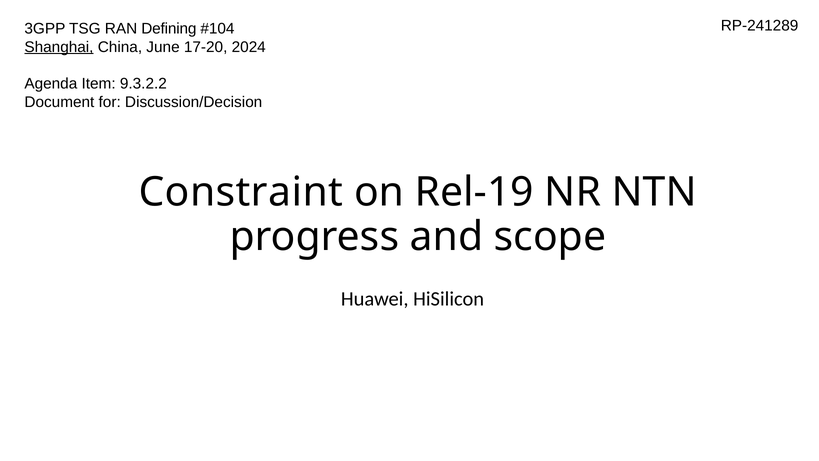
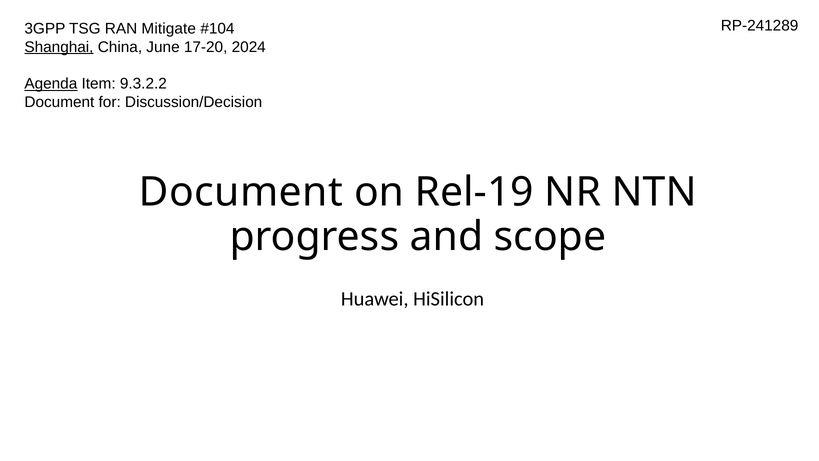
Defining: Defining -> Mitigate (169, 29)
Agenda underline: none -> present (51, 84)
Constraint: Constraint -> Document (241, 192)
